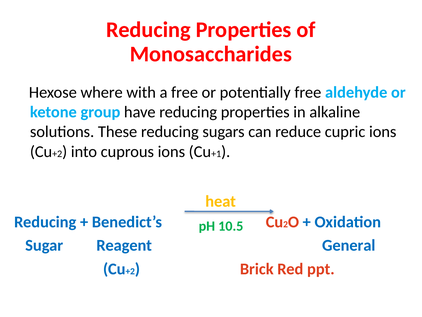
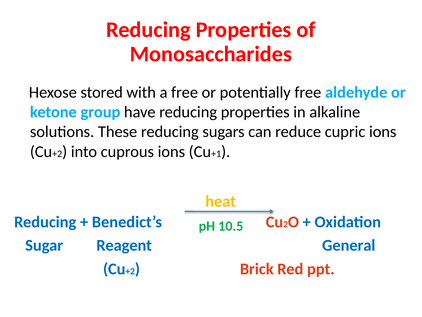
where: where -> stored (102, 92)
